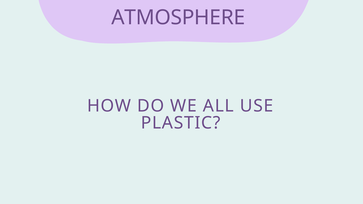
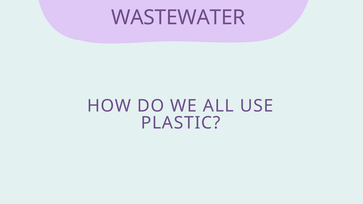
ATMOSPHERE: ATMOSPHERE -> WASTEWATER (178, 18)
